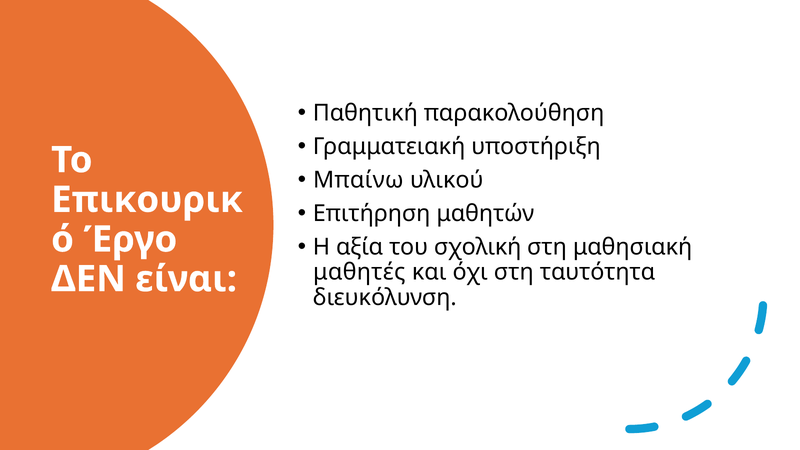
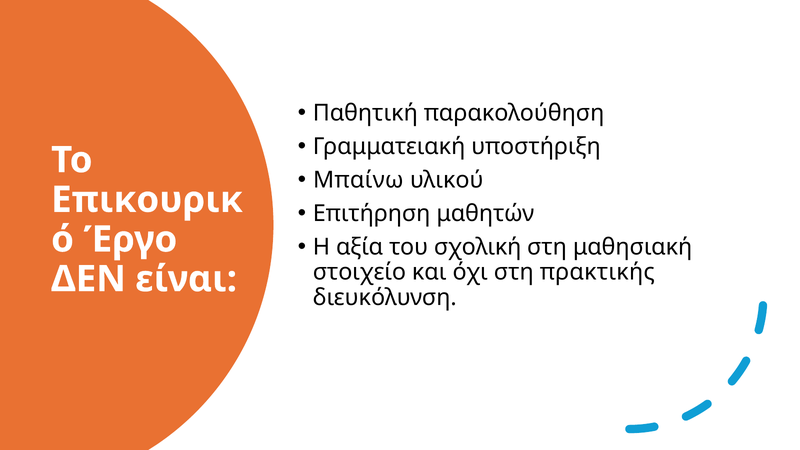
μαθητές: μαθητές -> στοιχείο (359, 272)
ταυτότητα: ταυτότητα -> πρακτικής (597, 272)
